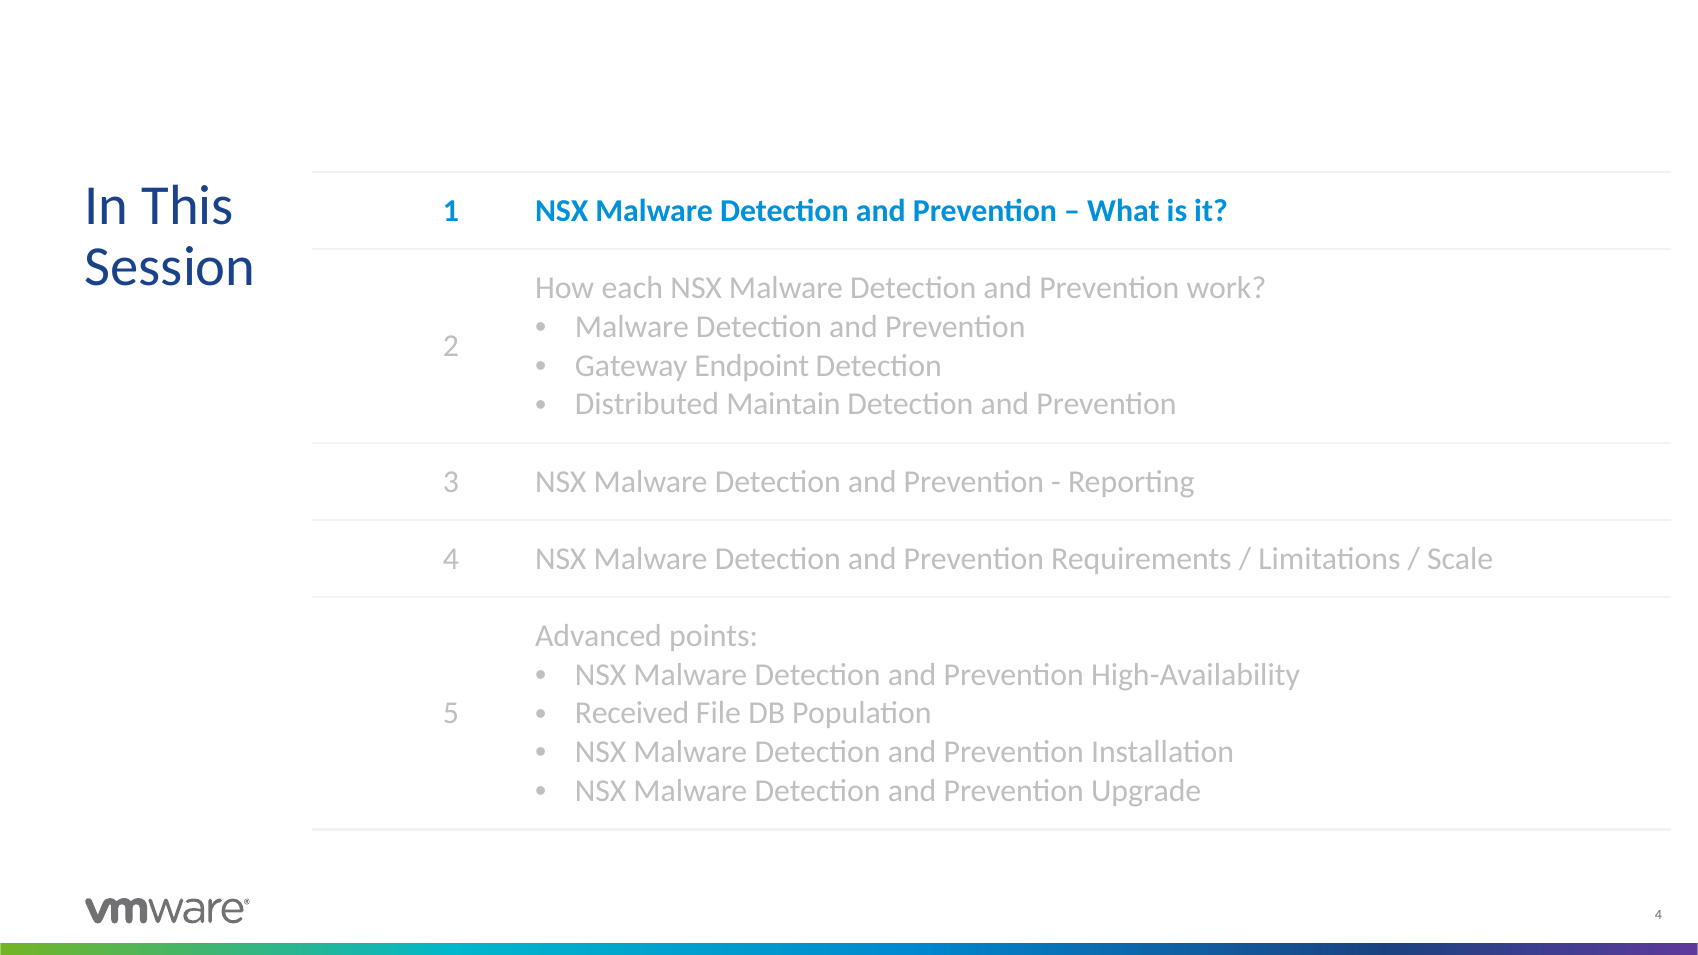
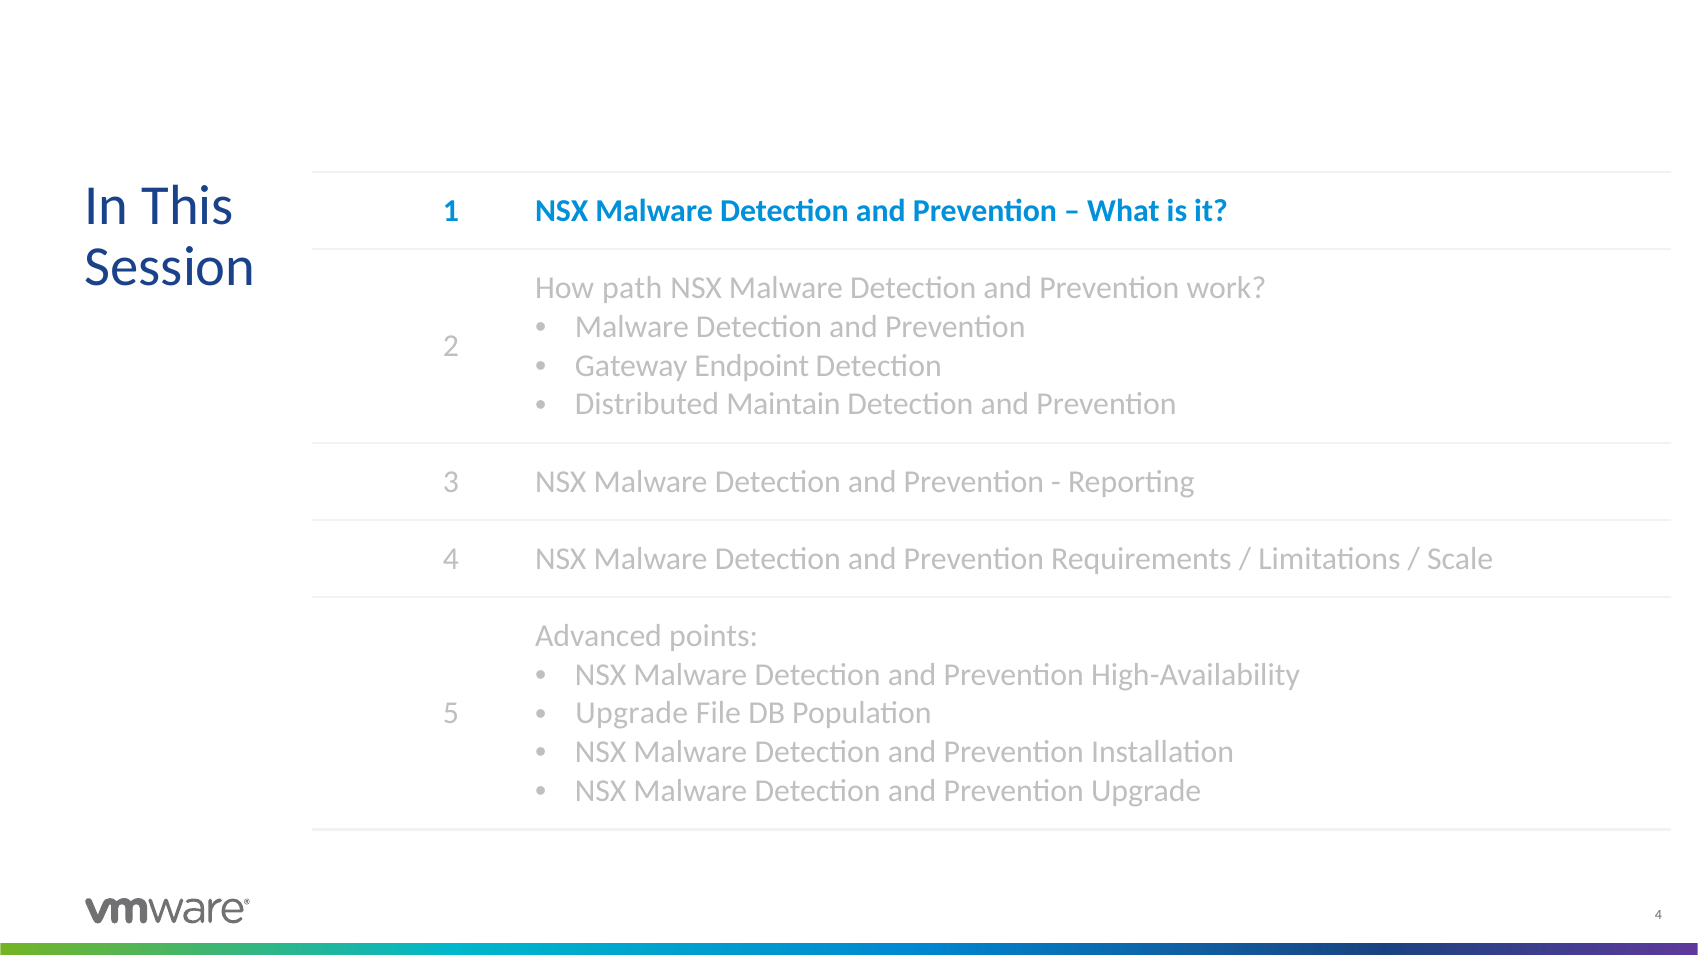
each: each -> path (632, 288)
Received: Received -> Upgrade (632, 714)
